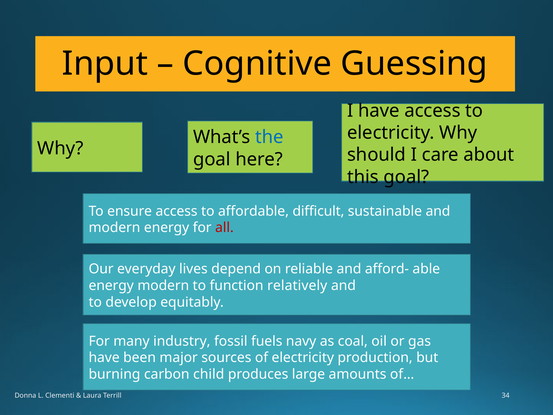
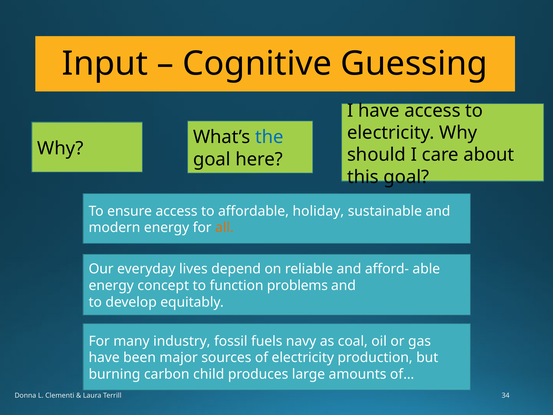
difficult: difficult -> holiday (318, 211)
all colour: red -> orange (224, 228)
energy modern: modern -> concept (163, 285)
relatively: relatively -> problems (297, 285)
